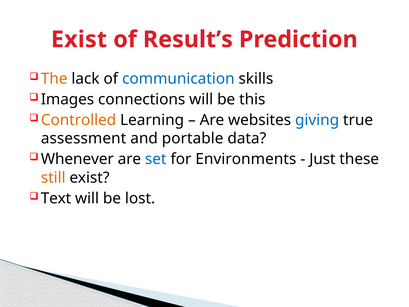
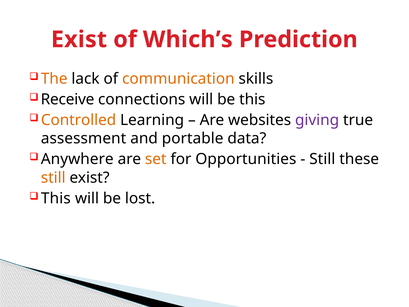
Result’s: Result’s -> Which’s (188, 39)
communication colour: blue -> orange (178, 79)
Images: Images -> Receive (68, 99)
giving colour: blue -> purple (317, 120)
Whenever: Whenever -> Anywhere (77, 159)
set colour: blue -> orange (156, 159)
Environments: Environments -> Opportunities (246, 159)
Just: Just -> Still (322, 159)
Text: Text -> This (56, 198)
